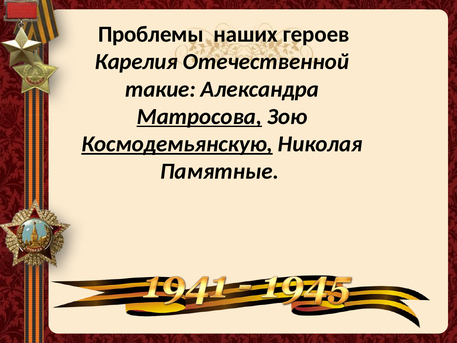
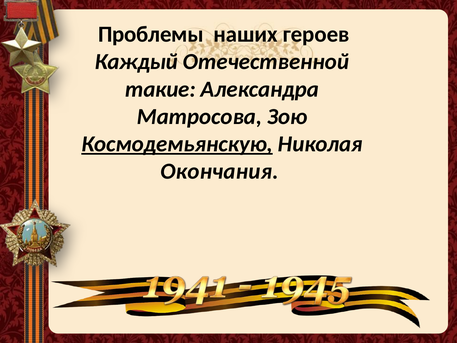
Карелия: Карелия -> Каждый (136, 62)
Матросова underline: present -> none (199, 116)
Памятные: Памятные -> Окончания (219, 171)
